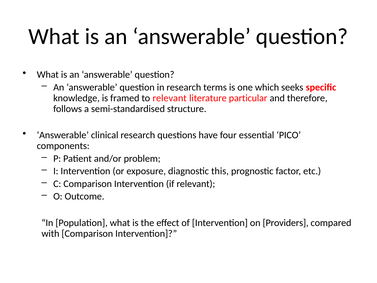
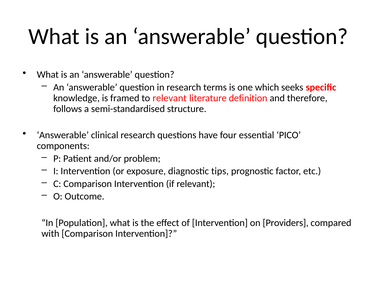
particular: particular -> definition (248, 98)
this: this -> tips (220, 171)
